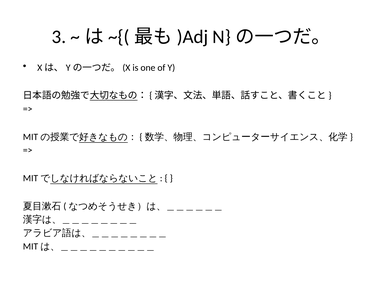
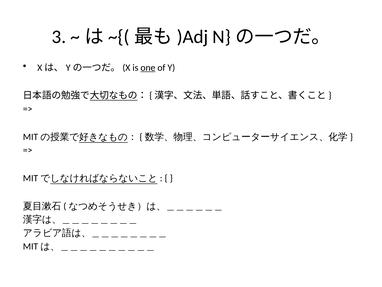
one underline: none -> present (148, 68)
